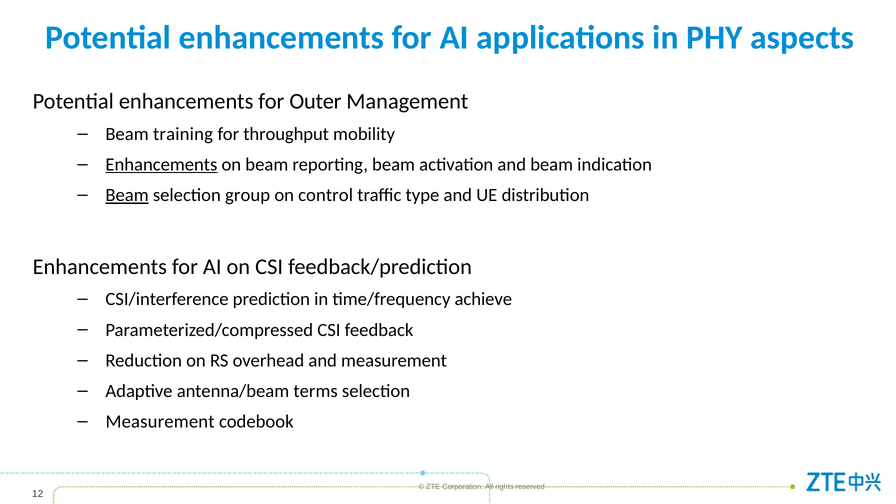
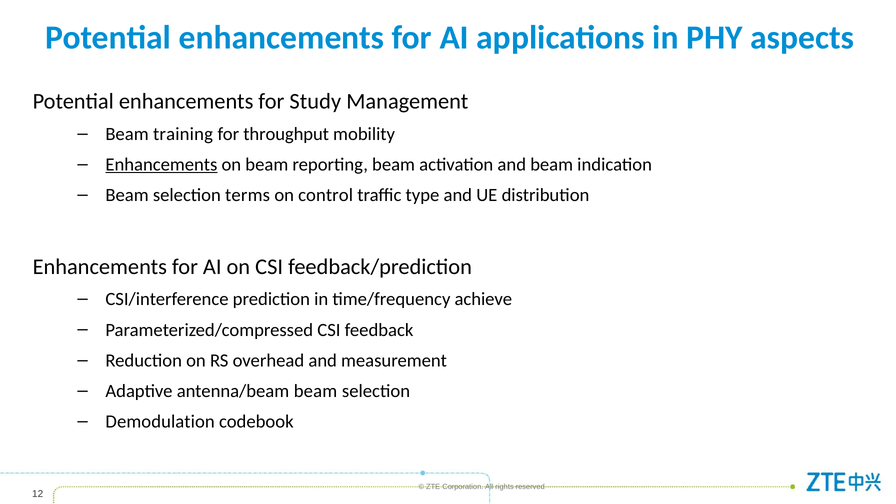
Outer: Outer -> Study (315, 101)
Beam underline: present -> none (127, 195)
group: group -> terms (248, 195)
antenna/beam terms: terms -> beam (315, 391)
Measurement: Measurement -> Demodulation (160, 422)
